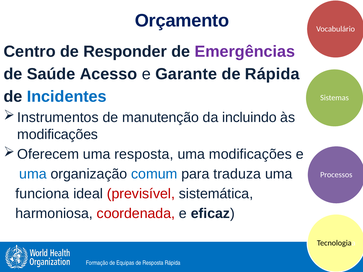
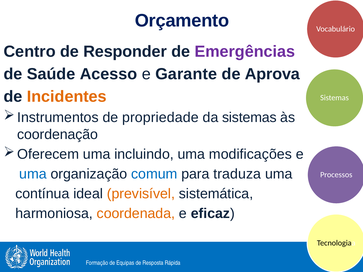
de Rápida: Rápida -> Aprova (272, 74)
Incidentes colour: blue -> orange (67, 97)
manutenção: manutenção -> propriedade (160, 118)
da incluindo: incluindo -> sistemas (249, 118)
modificações: modificações -> coordenação (58, 135)
uma resposta: resposta -> incluindo (144, 154)
funciona: funciona -> contínua (42, 194)
previsível colour: red -> orange (141, 194)
coordenada colour: red -> orange (136, 214)
